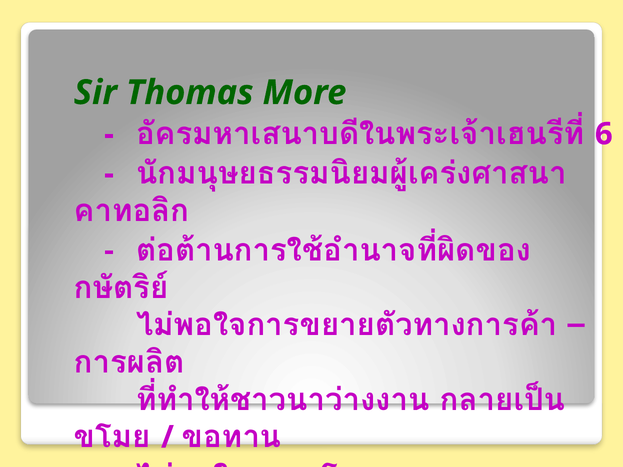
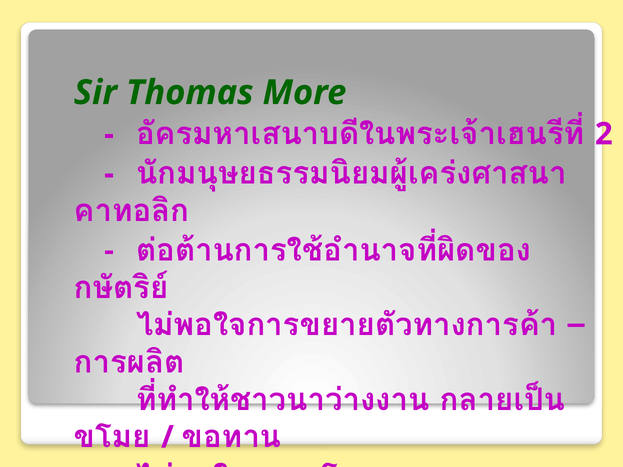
6: 6 -> 2 (604, 134)
